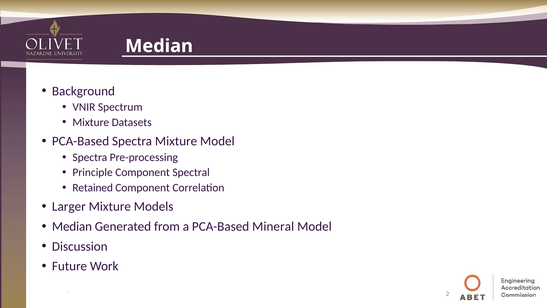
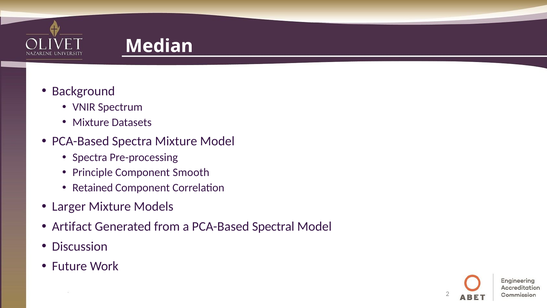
Spectral: Spectral -> Smooth (191, 172)
Median: Median -> Artifact (72, 226)
Mineral: Mineral -> Spectral (273, 226)
